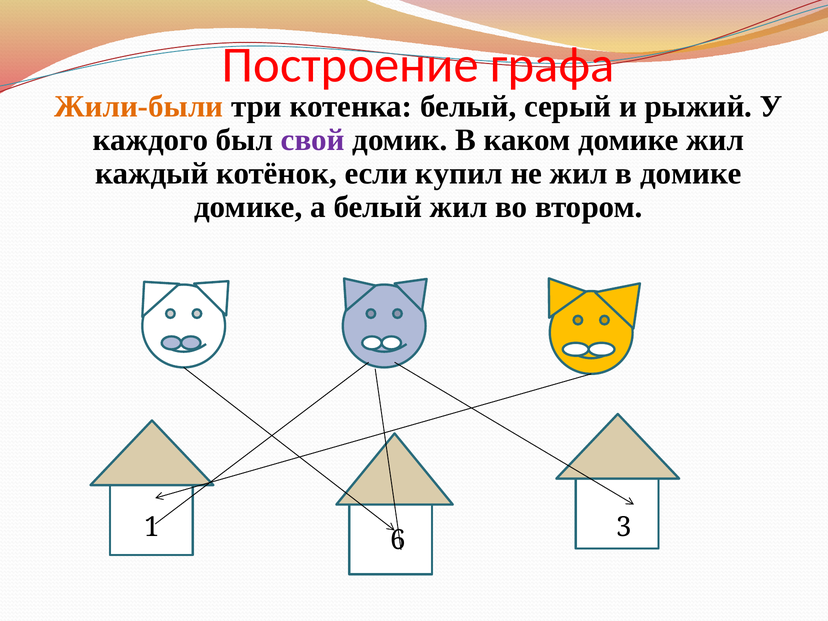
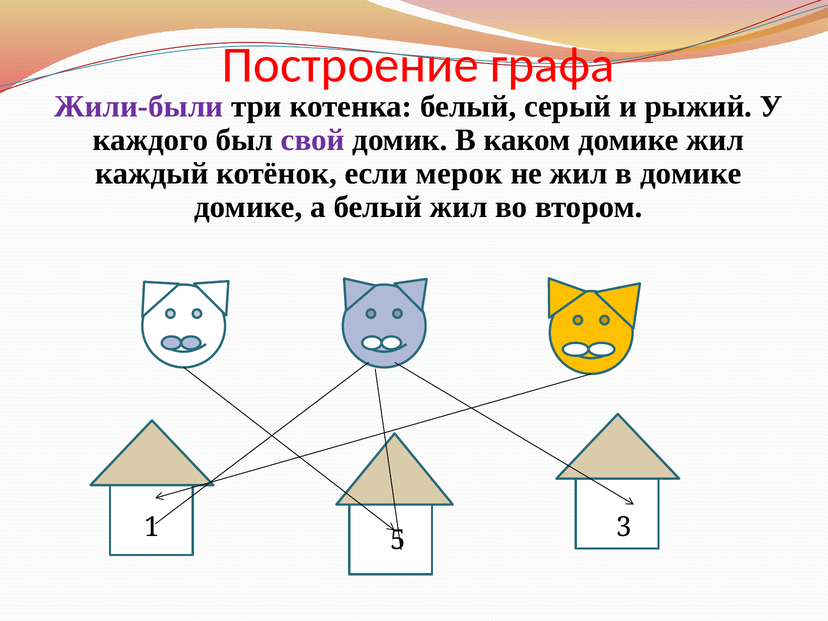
Жили-были colour: orange -> purple (139, 106)
купил: купил -> мерок (459, 174)
6: 6 -> 5 (398, 540)
